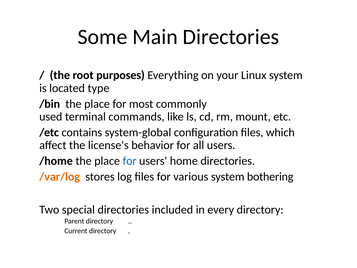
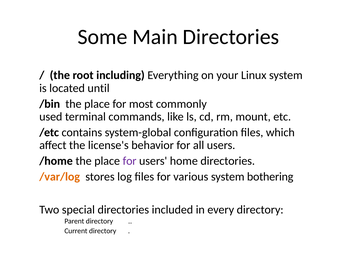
purposes: purposes -> including (120, 75)
type: type -> until (99, 88)
for colour: blue -> purple (130, 161)
